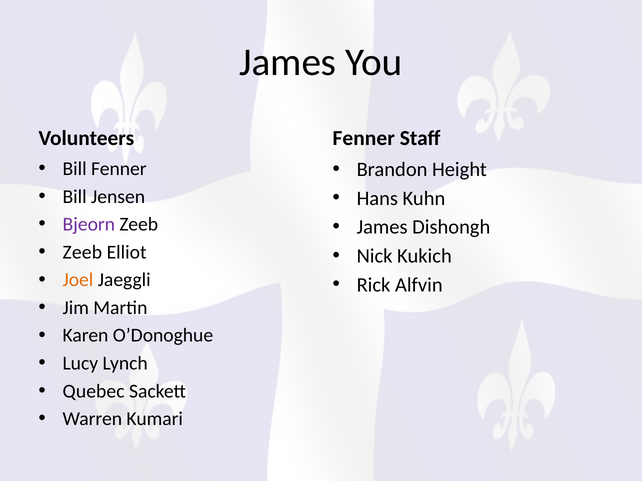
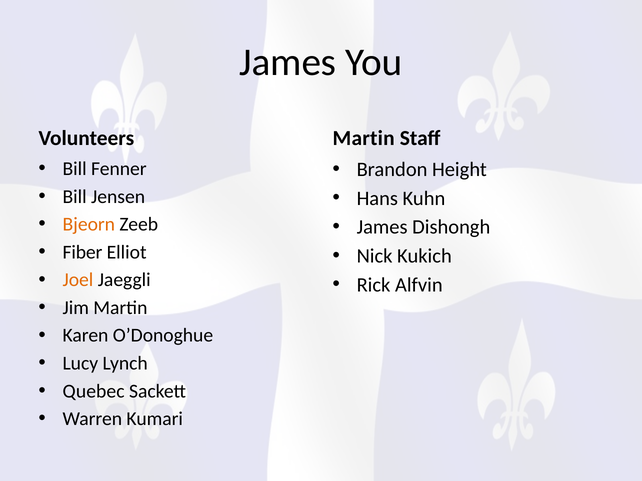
Fenner: Fenner -> Martin (364, 138)
Bjeorn colour: purple -> orange (89, 225)
Zeeb: Zeeb -> Fiber (82, 252)
